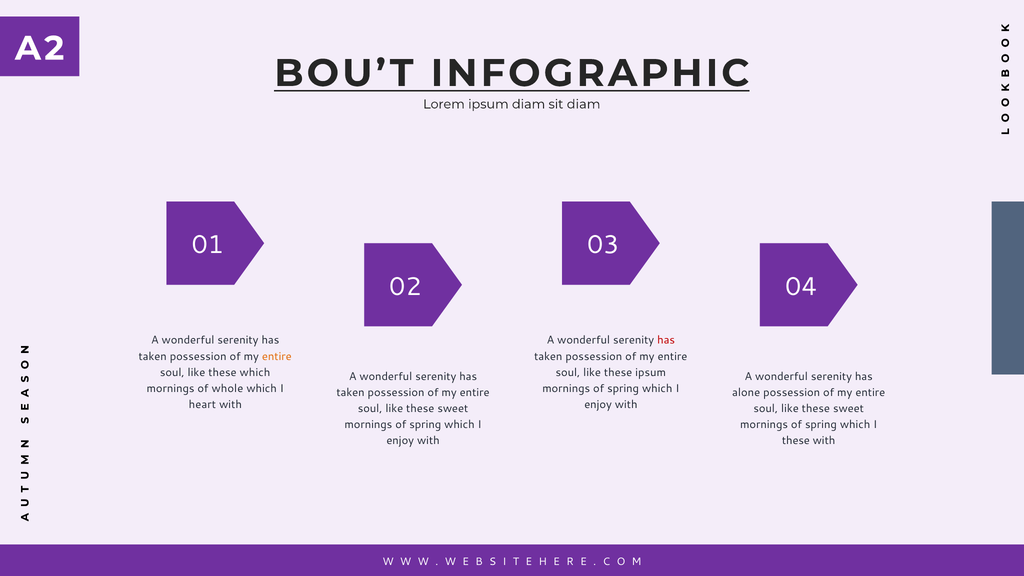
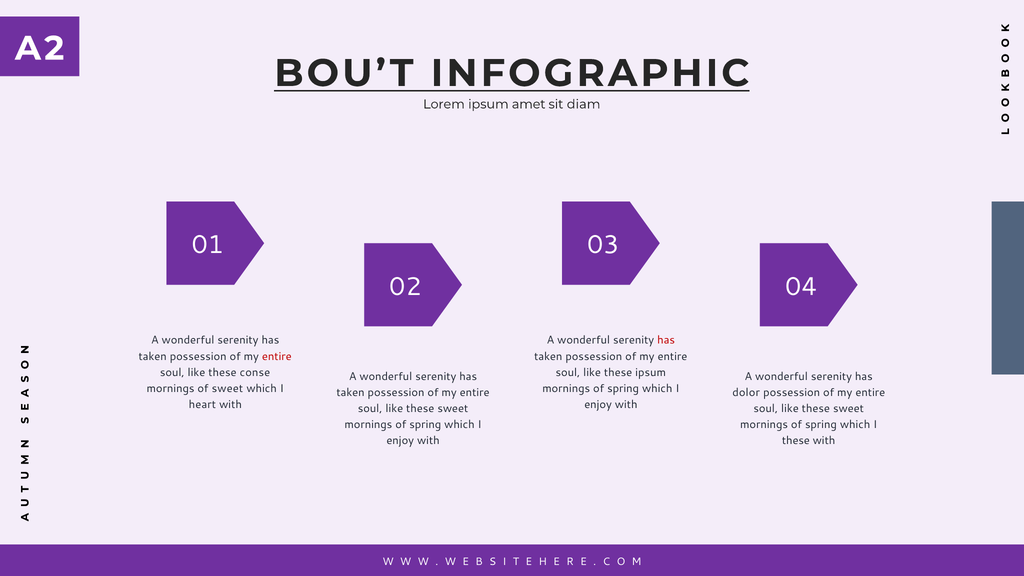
ipsum diam: diam -> amet (529, 104)
entire colour: orange -> red (277, 356)
these which: which -> conse (255, 372)
of whole: whole -> sweet (227, 389)
alone: alone -> dolor (746, 392)
